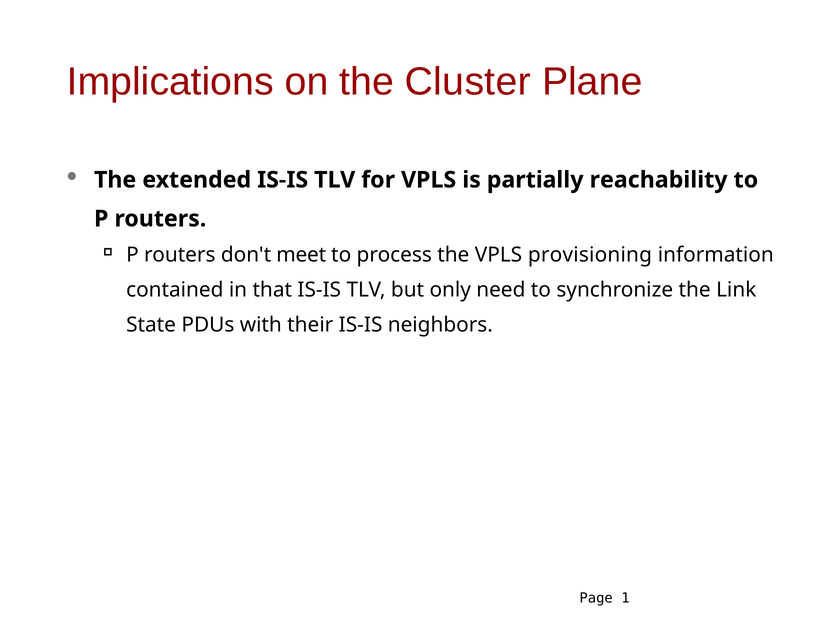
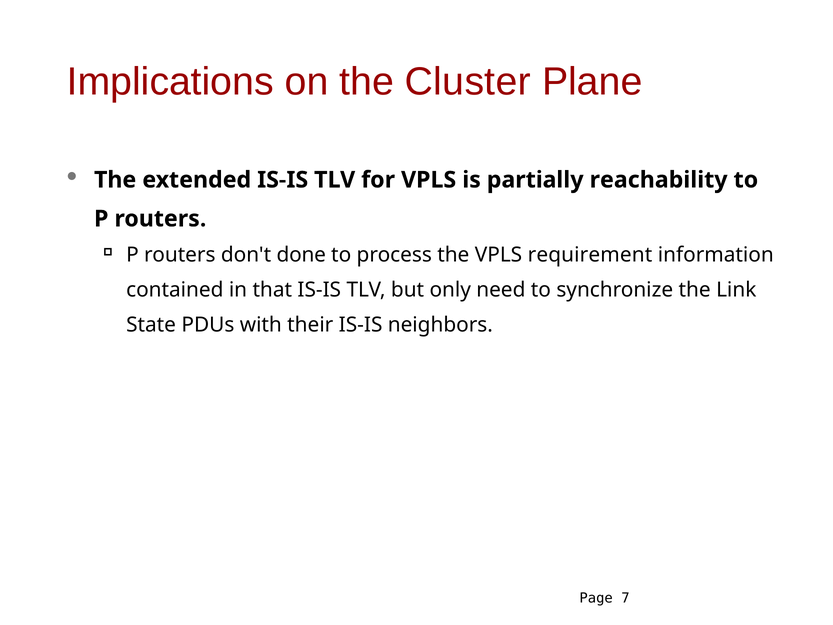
meet: meet -> done (301, 255)
provisioning: provisioning -> requirement (590, 255)
1: 1 -> 7 (625, 598)
